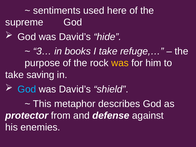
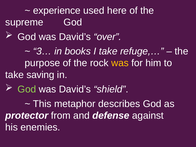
sentiments: sentiments -> experience (57, 11)
hide: hide -> over (107, 37)
God colour: light blue -> light green (27, 89)
